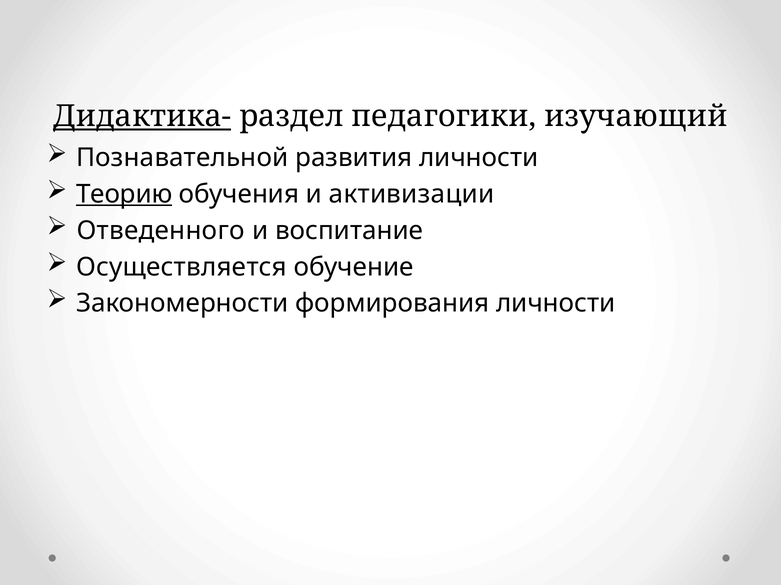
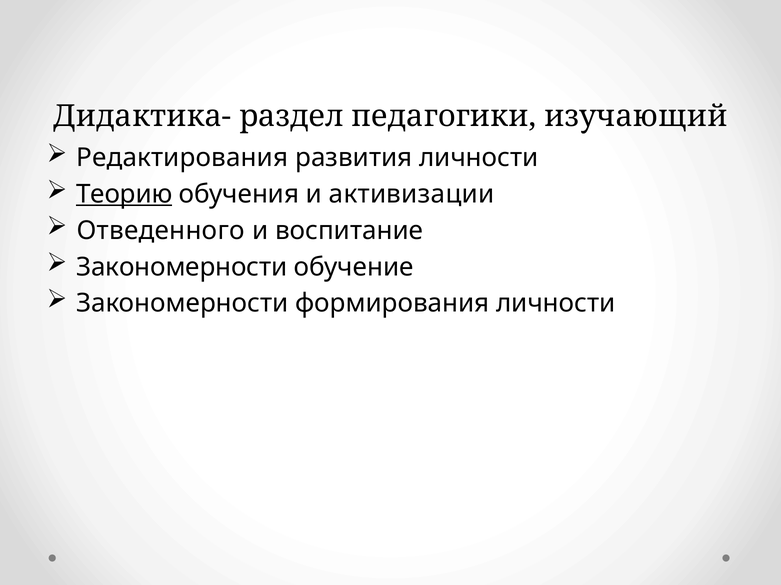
Дидактика- underline: present -> none (142, 117)
Познавательной: Познавательной -> Редактирования (182, 158)
Осуществляется: Осуществляется -> Закономерности (182, 267)
